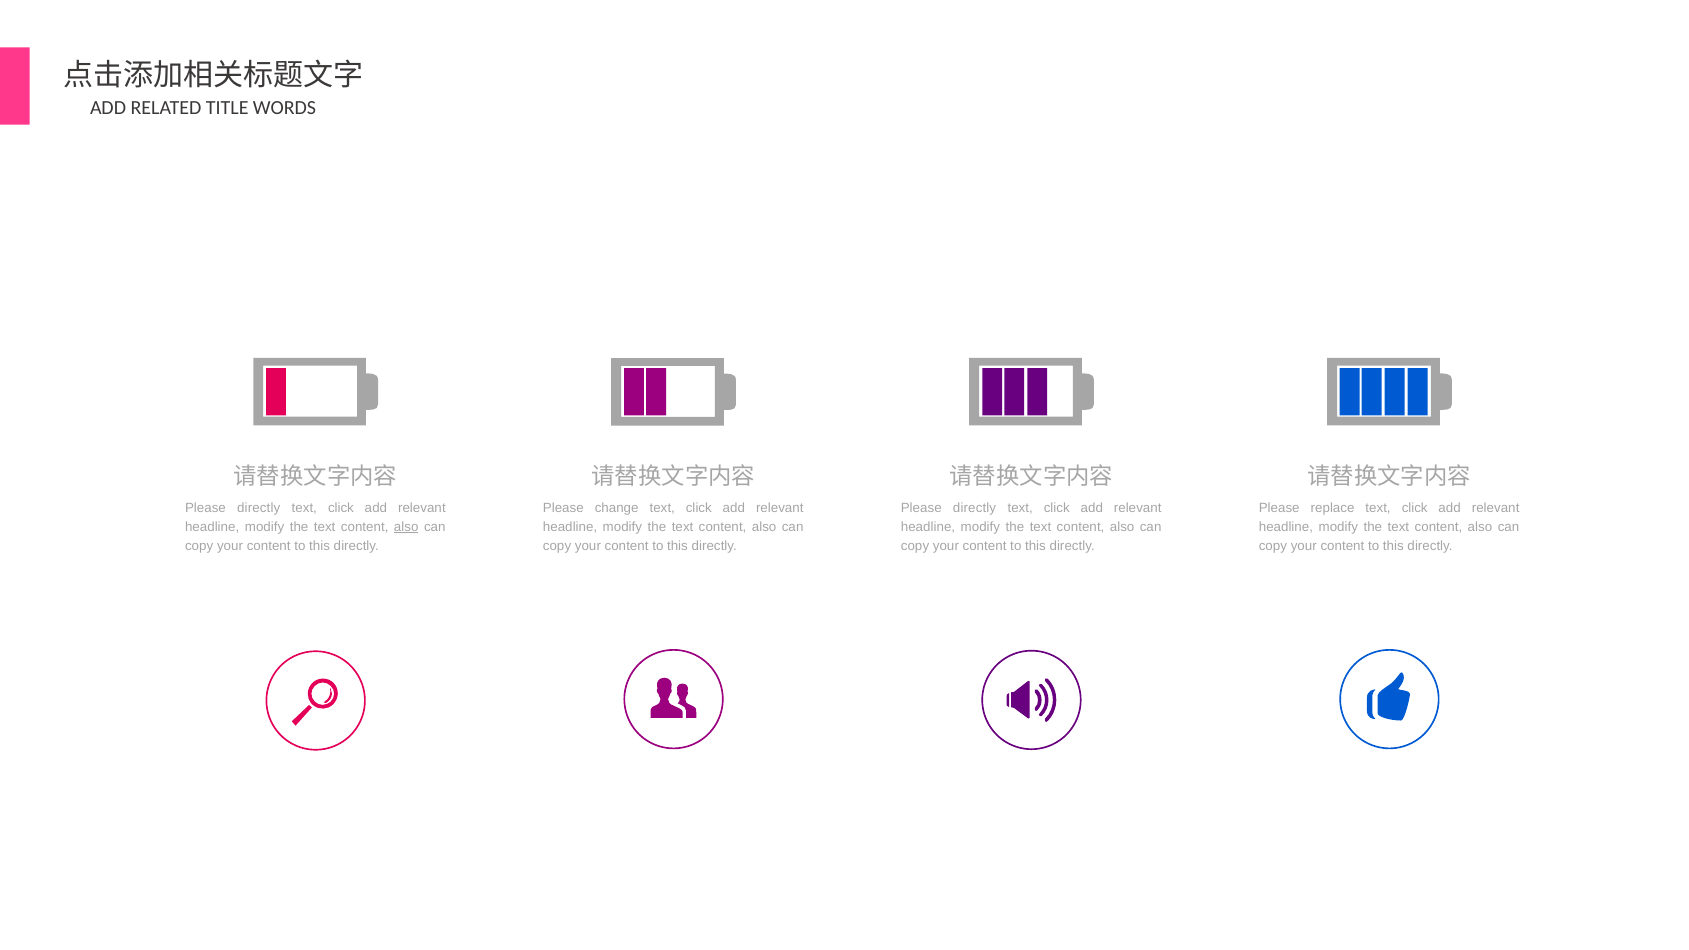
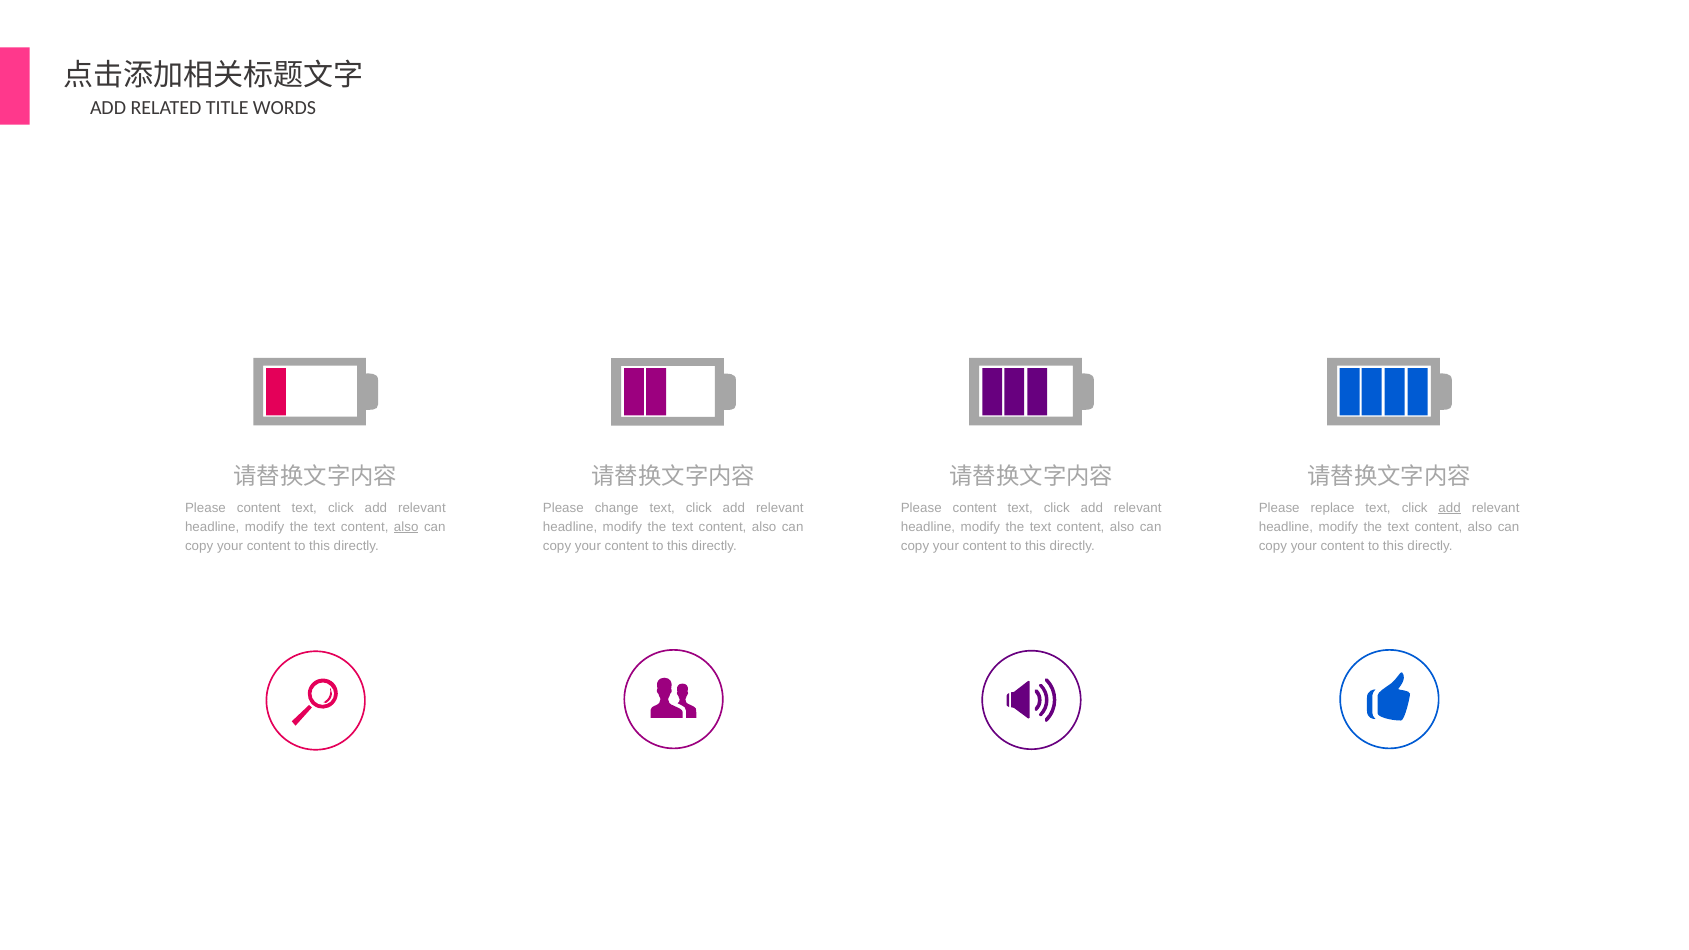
directly: directly -> content (259, 508)
directly: directly -> content (975, 508)
add underline: none -> present (1450, 508)
